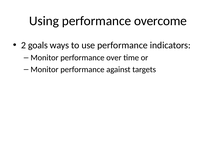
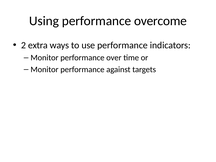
goals: goals -> extra (38, 45)
